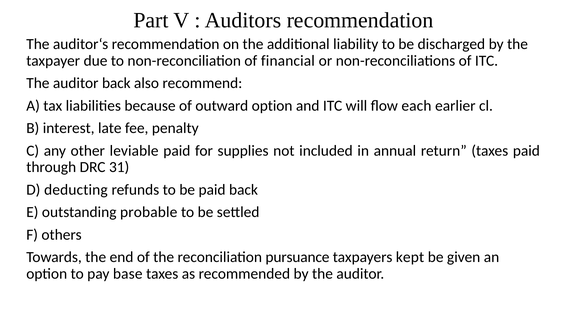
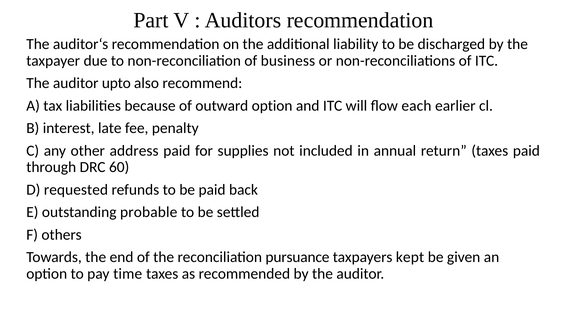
financial: financial -> business (288, 61)
auditor back: back -> upto (116, 83)
leviable: leviable -> address (134, 151)
31: 31 -> 60 (119, 168)
deducting: deducting -> requested (76, 190)
base: base -> time (128, 274)
